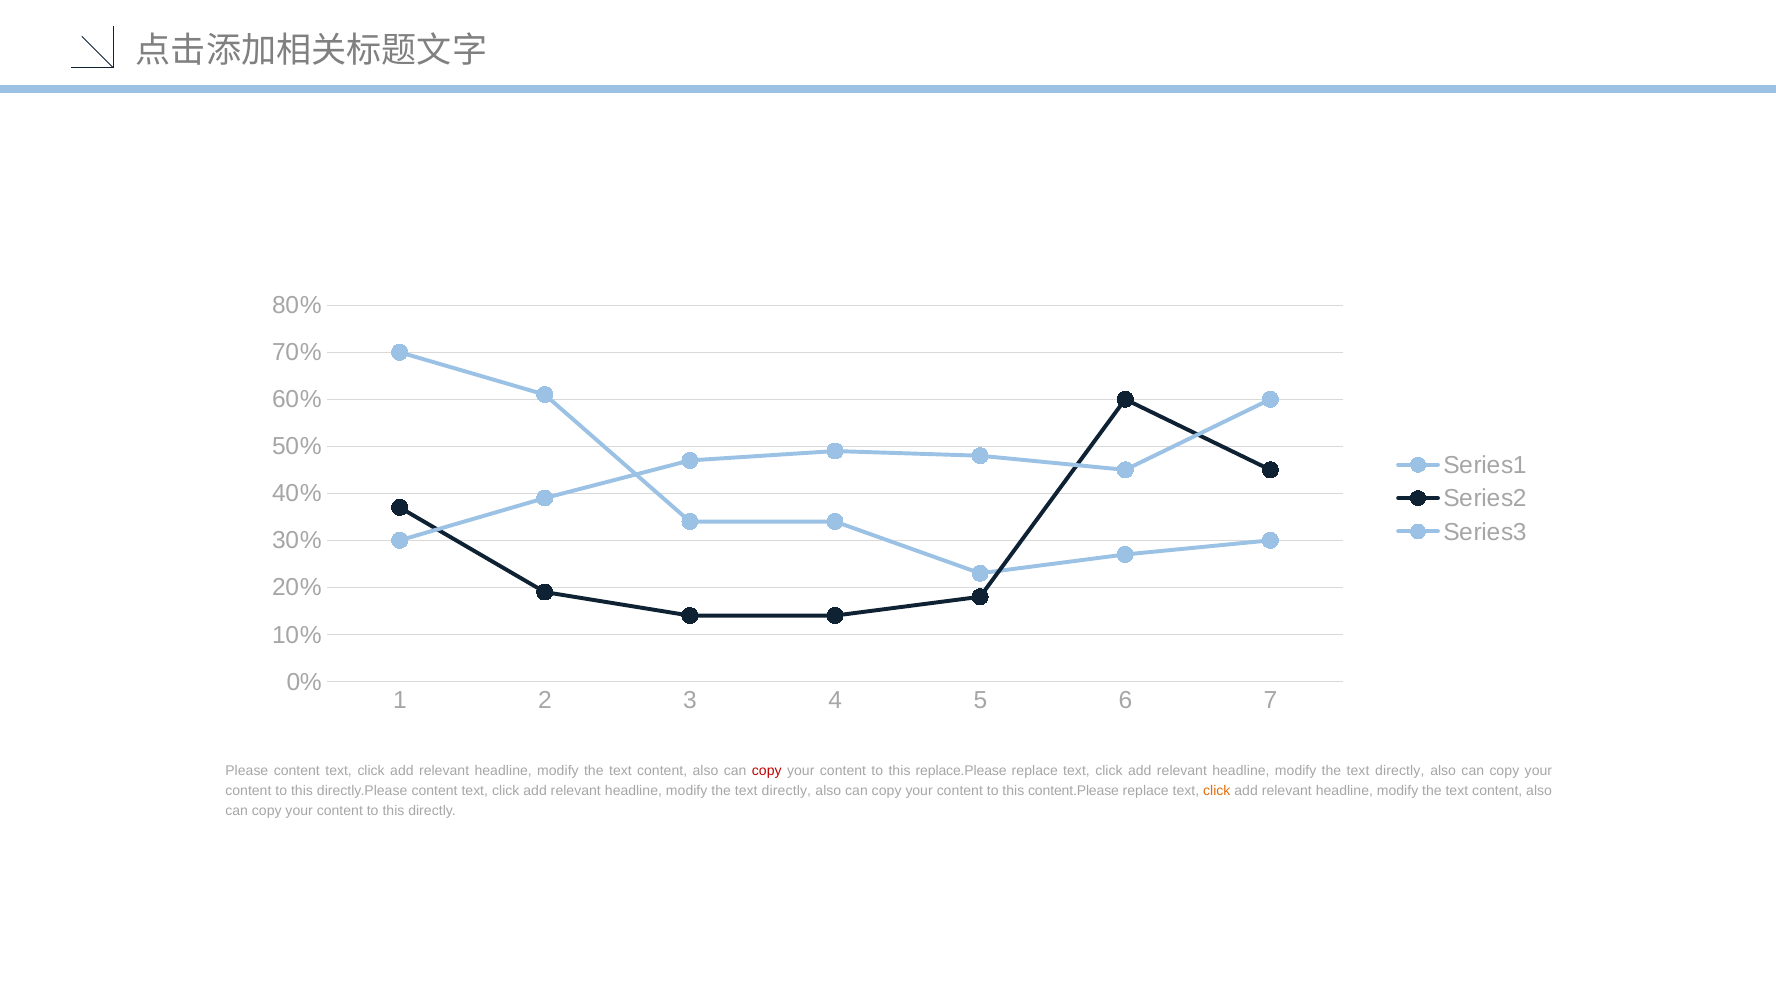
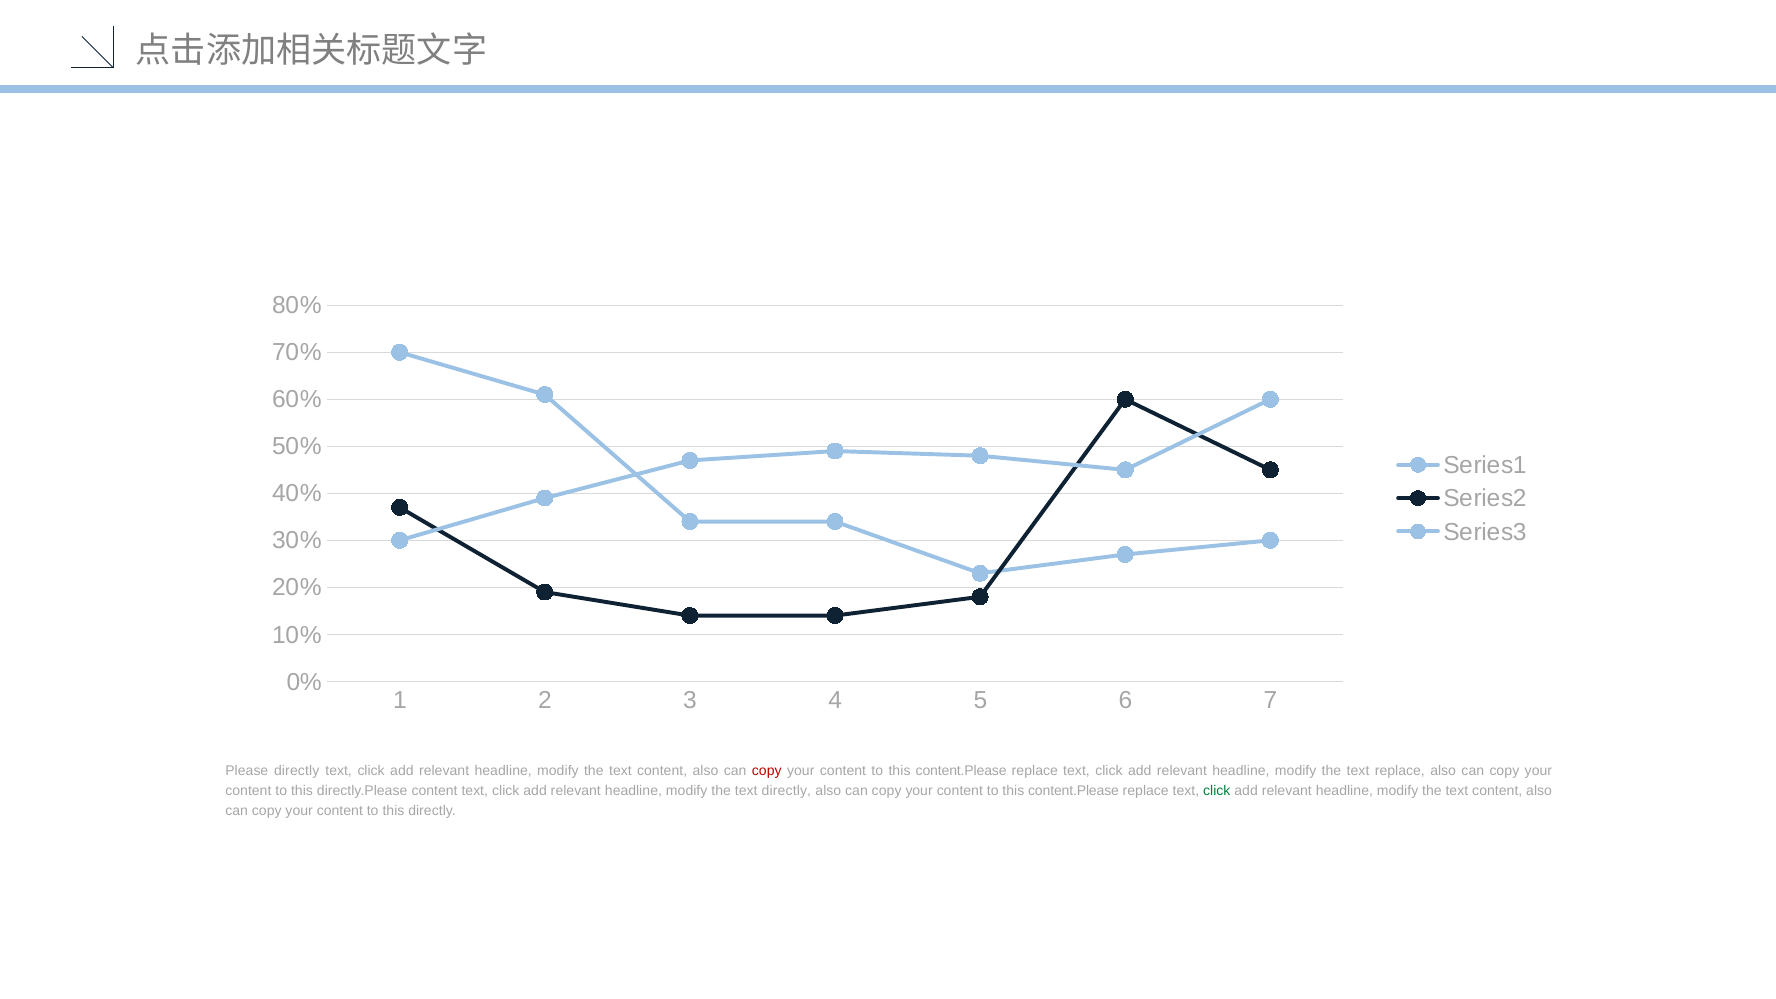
Please content: content -> directly (297, 771)
replace.Please: replace.Please -> content.Please (961, 771)
directly: directly -> replace (1400, 771)
click colour: orange -> green (1217, 791)
